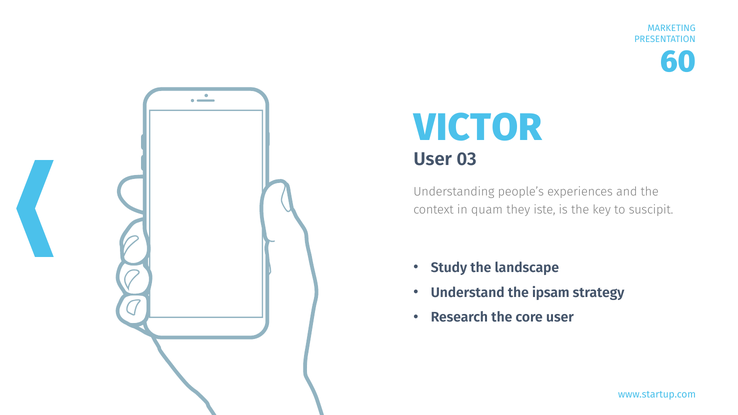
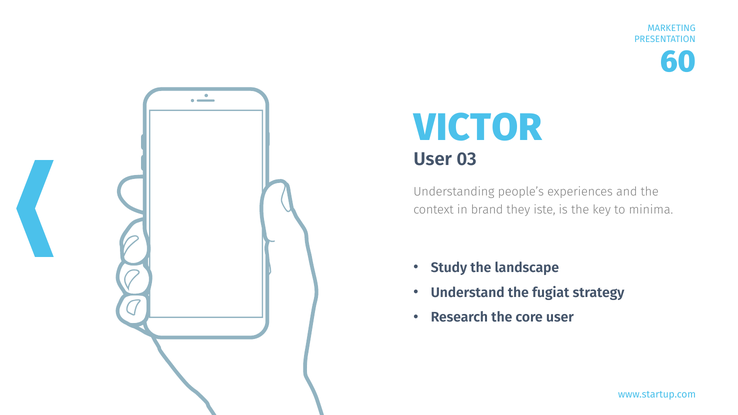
quam: quam -> brand (487, 210)
suscipit: suscipit -> minima (651, 210)
ipsam: ipsam -> fugiat (551, 293)
